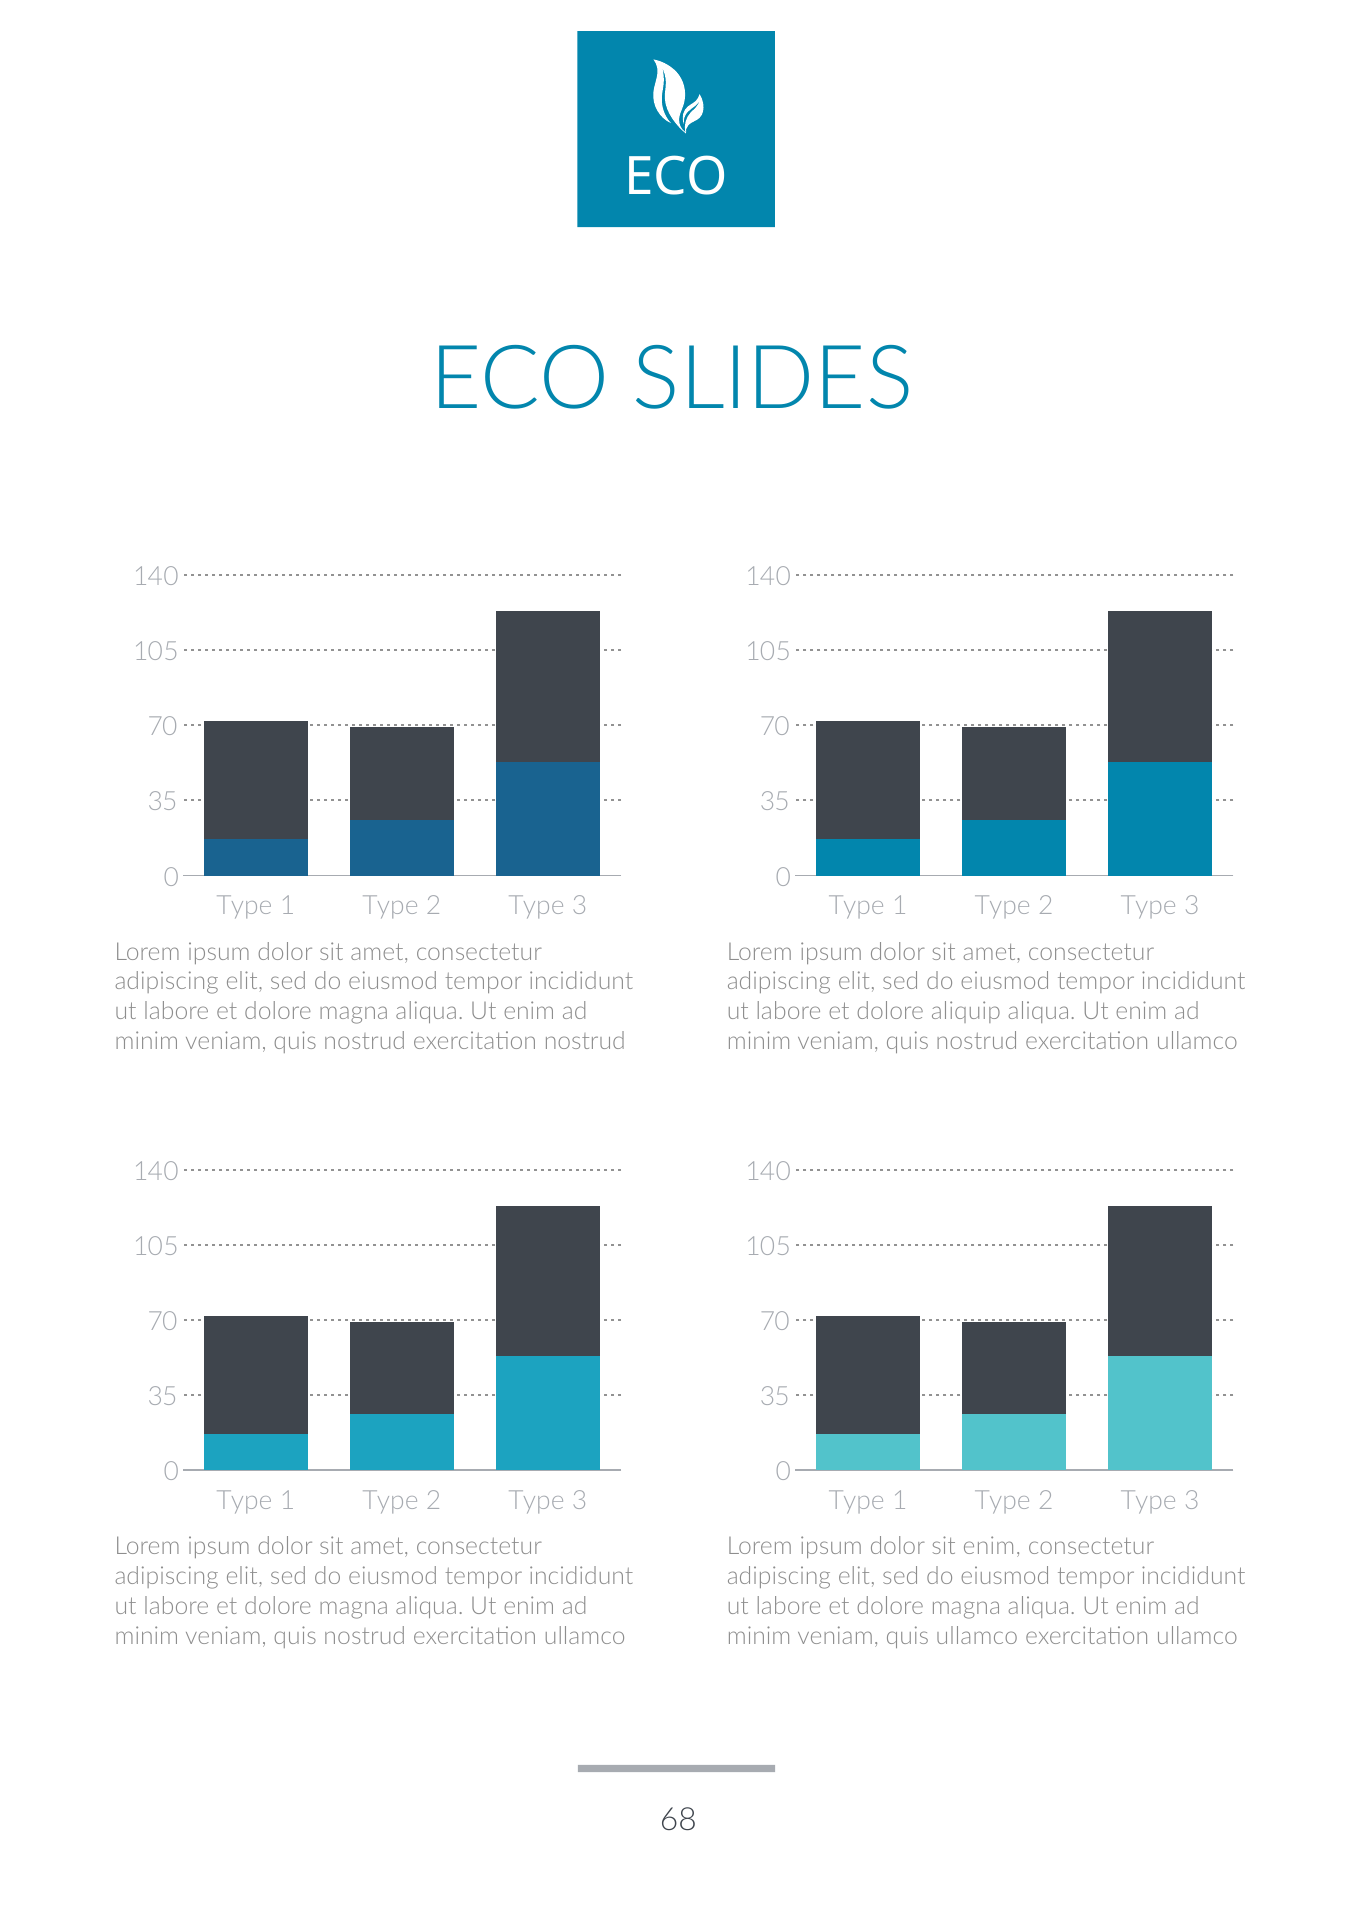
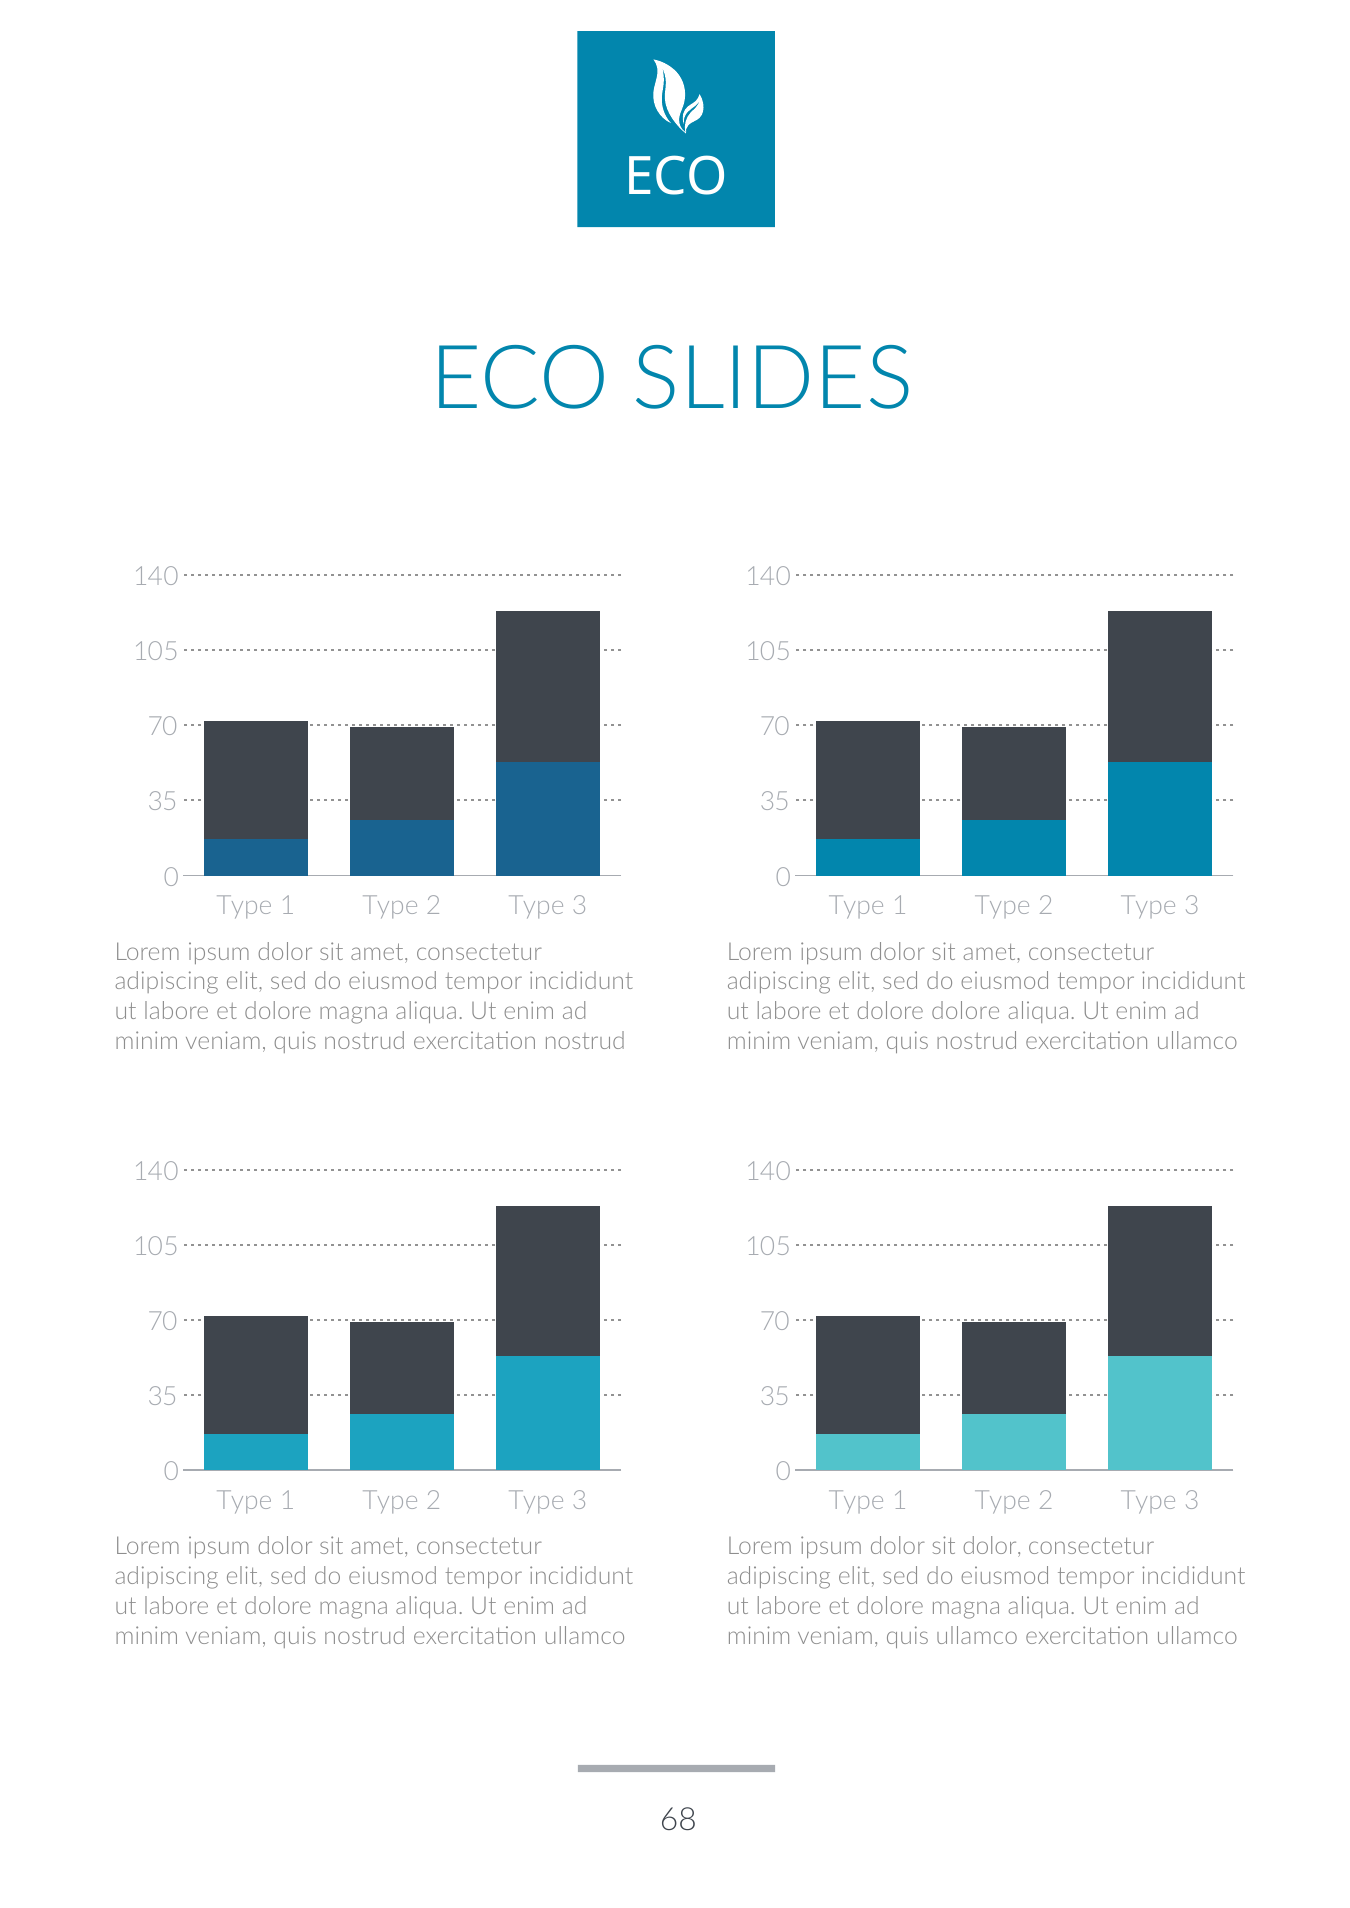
dolore aliquip: aliquip -> dolore (966, 1012)
sit enim: enim -> dolor (992, 1547)
